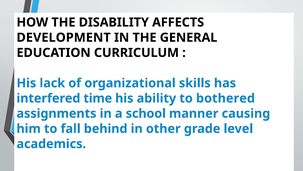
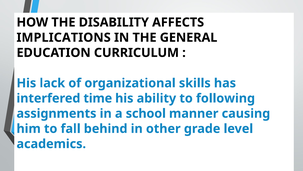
DEVELOPMENT: DEVELOPMENT -> IMPLICATIONS (64, 37)
bothered: bothered -> following (226, 98)
